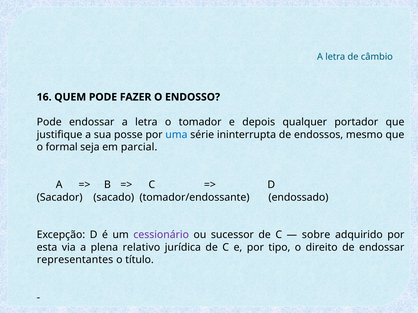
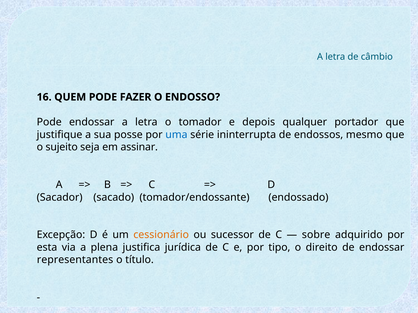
formal: formal -> sujeito (62, 147)
parcial: parcial -> assinar (139, 147)
cessionário colour: purple -> orange (161, 235)
relativo: relativo -> justifica (141, 248)
